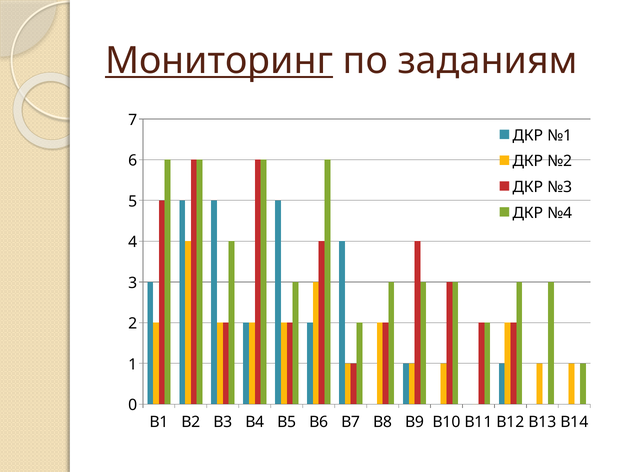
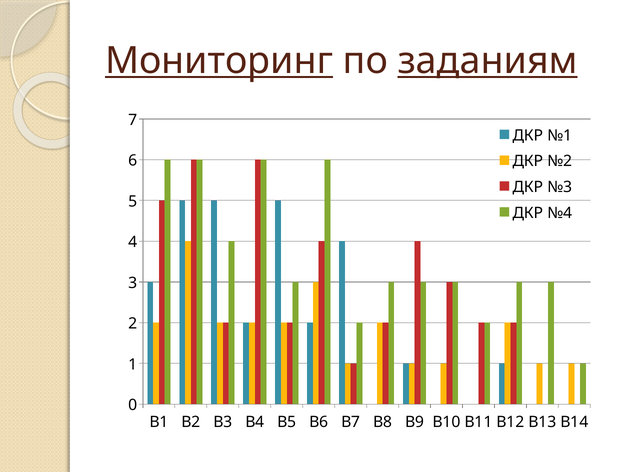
заданиям underline: none -> present (488, 61)
